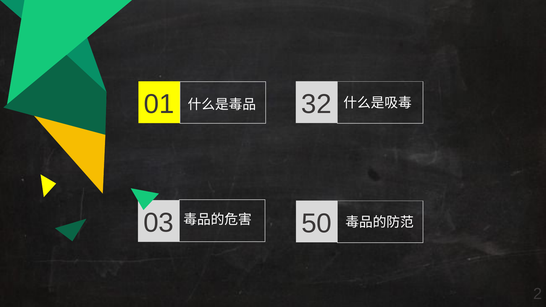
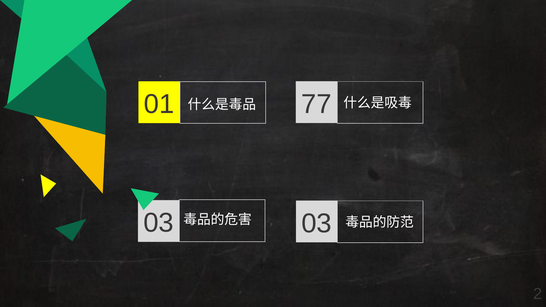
32: 32 -> 77 (316, 104)
50: 50 -> 03 (317, 223)
